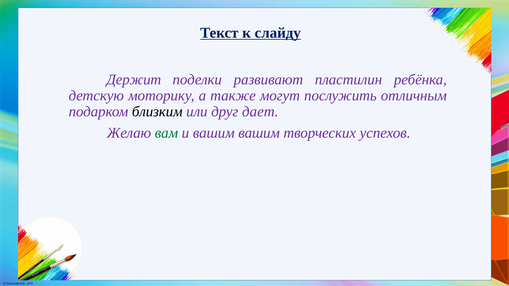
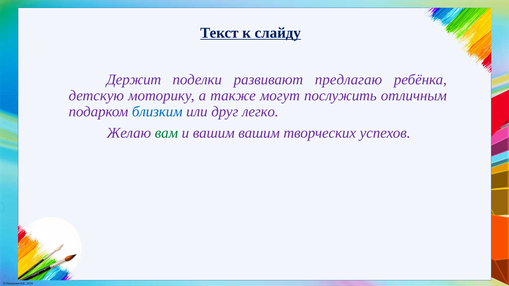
пластилин: пластилин -> предлагаю (348, 80)
близким colour: black -> blue (157, 112)
дает: дает -> легко (260, 112)
